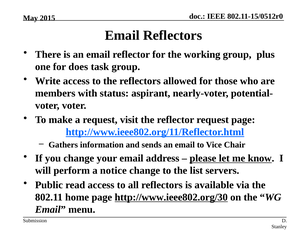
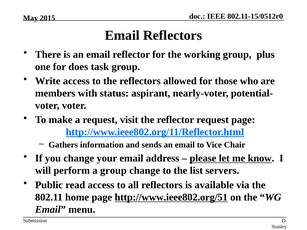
a notice: notice -> group (113, 171)
http://www.ieee802.org/30: http://www.ieee802.org/30 -> http://www.ieee802.org/51 (171, 197)
